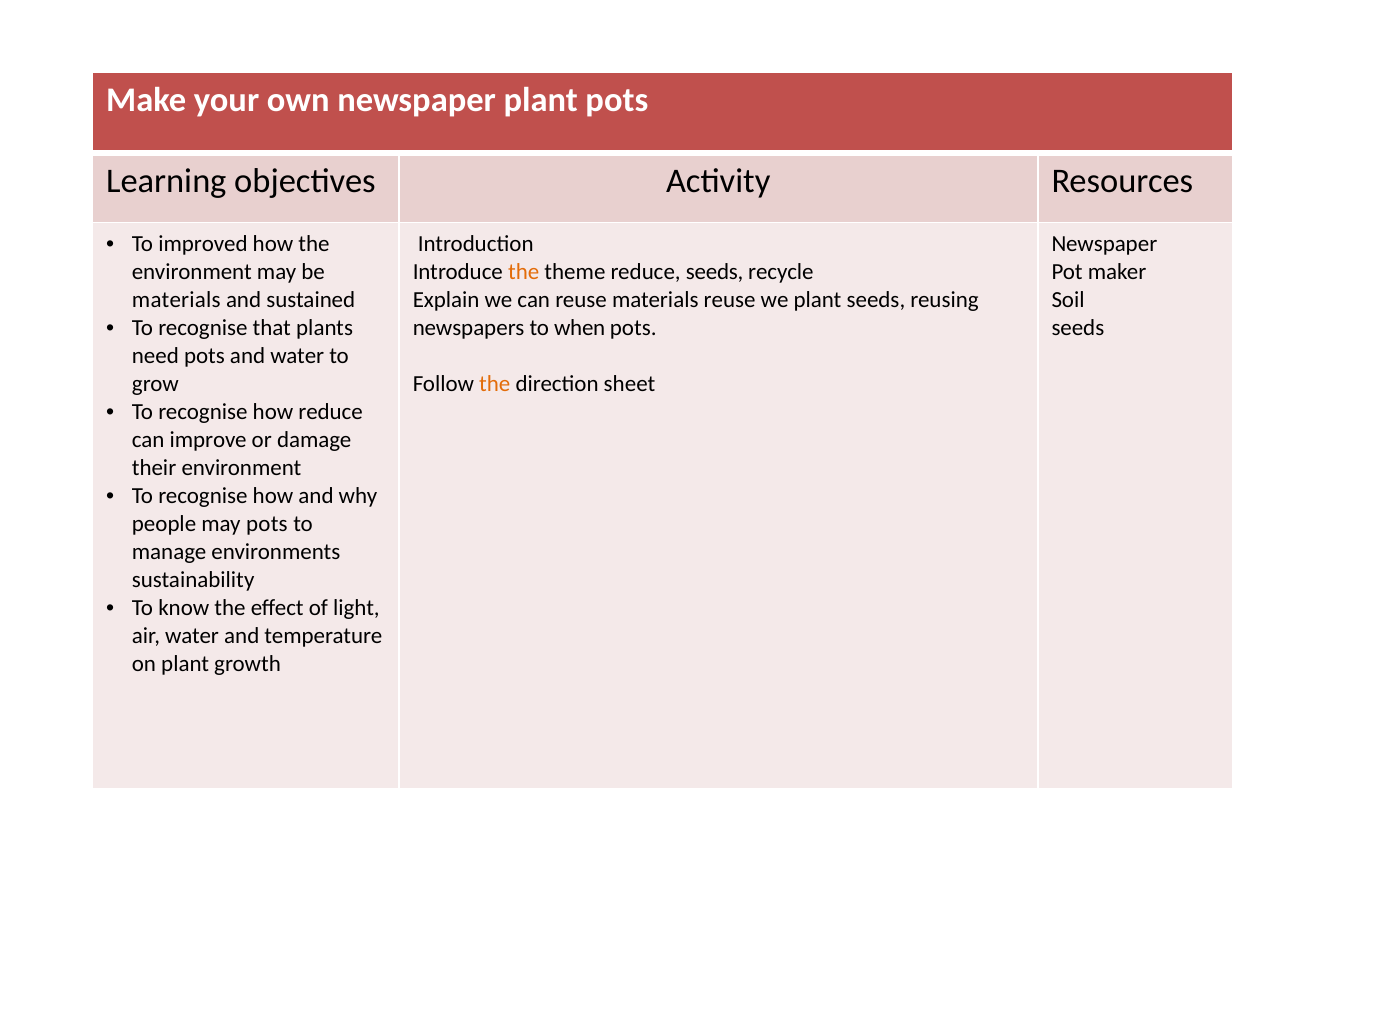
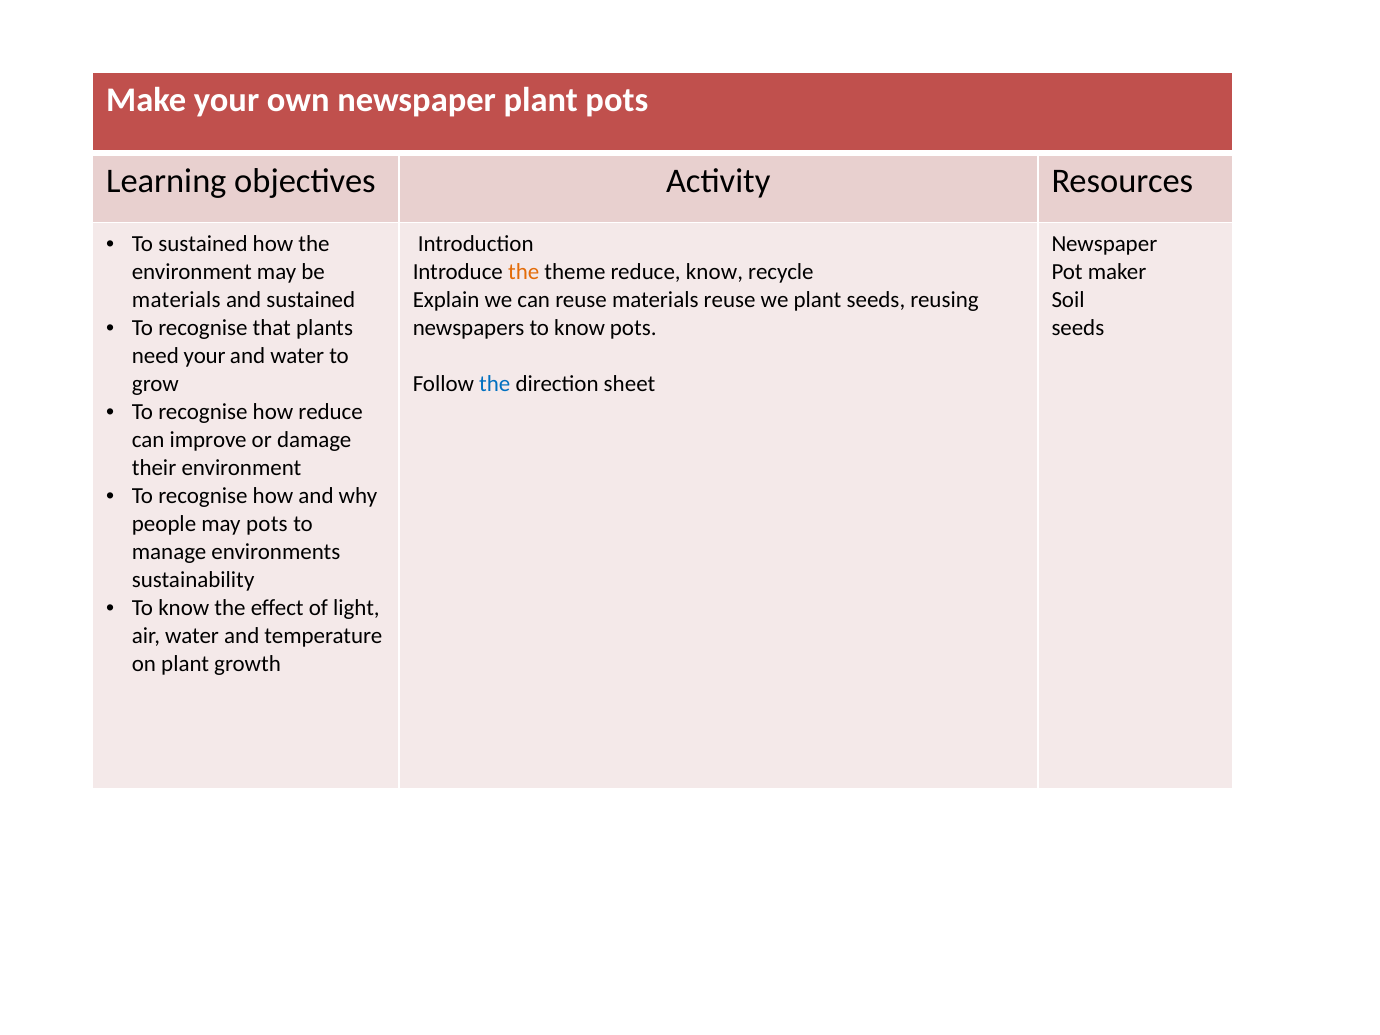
To improved: improved -> sustained (203, 244)
reduce seeds: seeds -> know (714, 272)
newspapers to when: when -> know (580, 328)
need pots: pots -> your (205, 356)
the colour: orange -> blue (495, 384)
